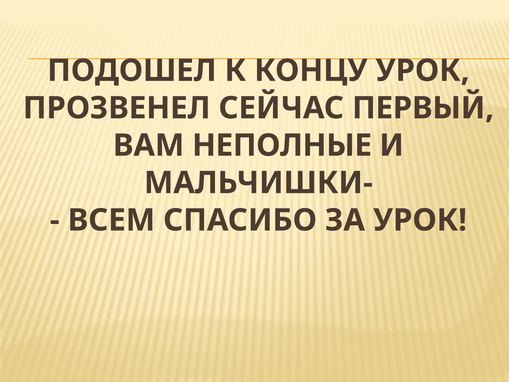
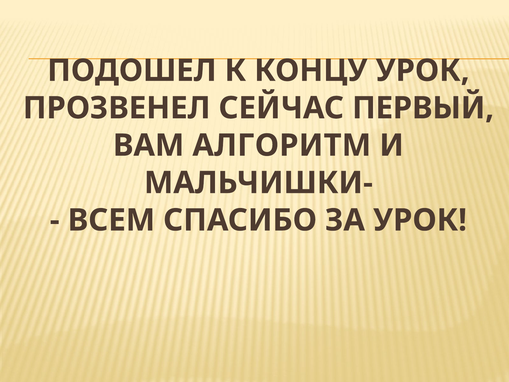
НЕПОЛНЫЕ: НЕПОЛНЫЕ -> АЛГОРИТМ (282, 145)
